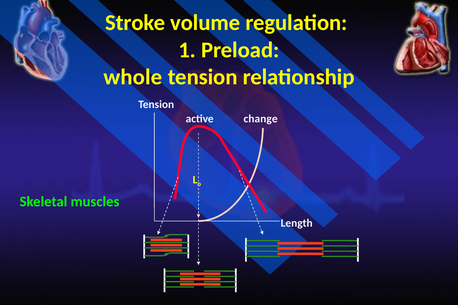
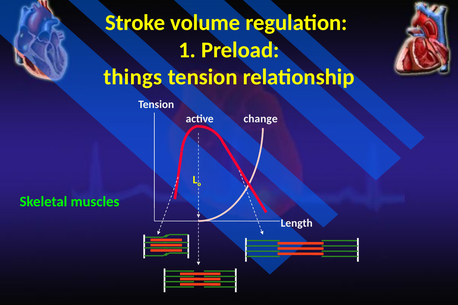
whole: whole -> things (133, 77)
